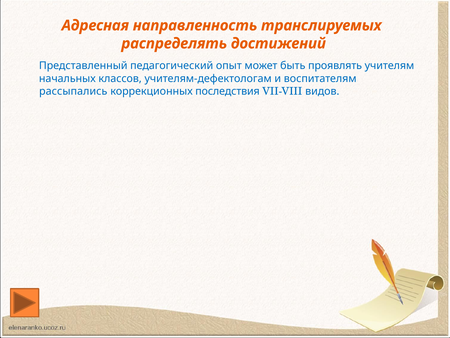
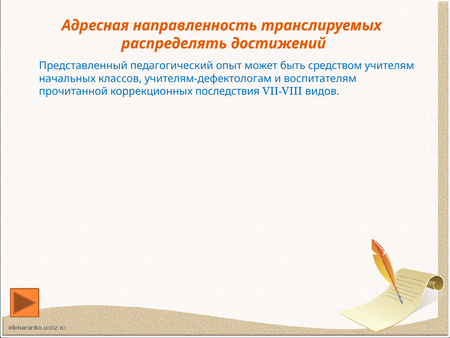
проявлять: проявлять -> средством (335, 66)
рассыпались: рассыпались -> прочитанной (73, 91)
